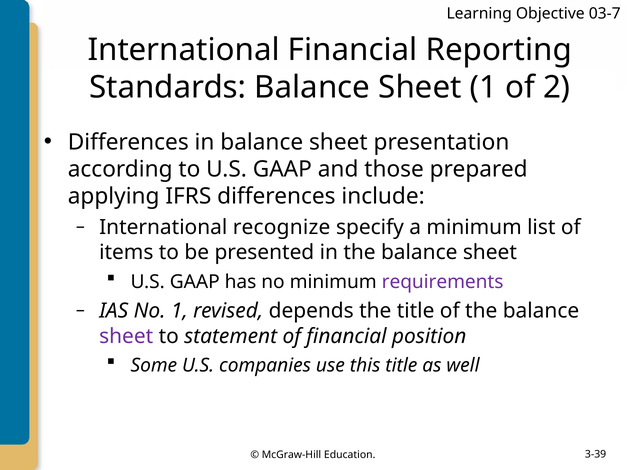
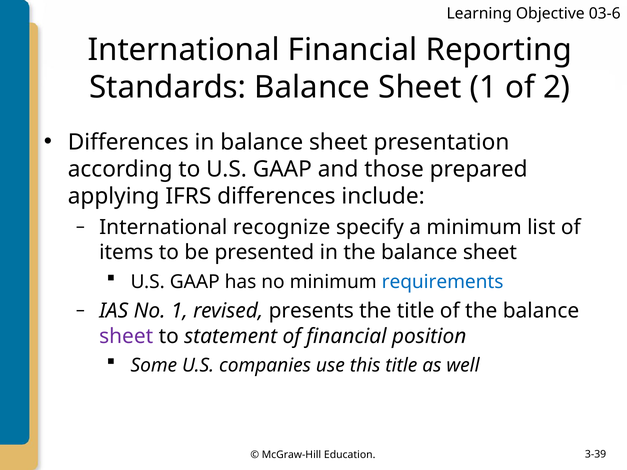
03-7: 03-7 -> 03-6 (605, 13)
requirements colour: purple -> blue (443, 282)
depends: depends -> presents (311, 311)
